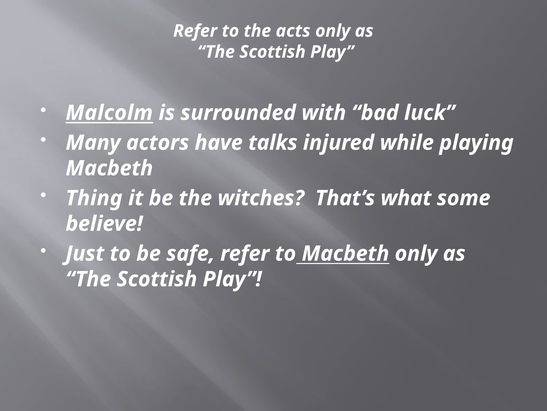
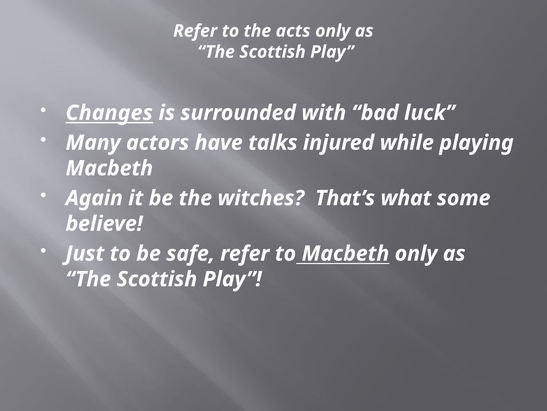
Malcolm: Malcolm -> Changes (109, 113)
Thing: Thing -> Again (94, 198)
